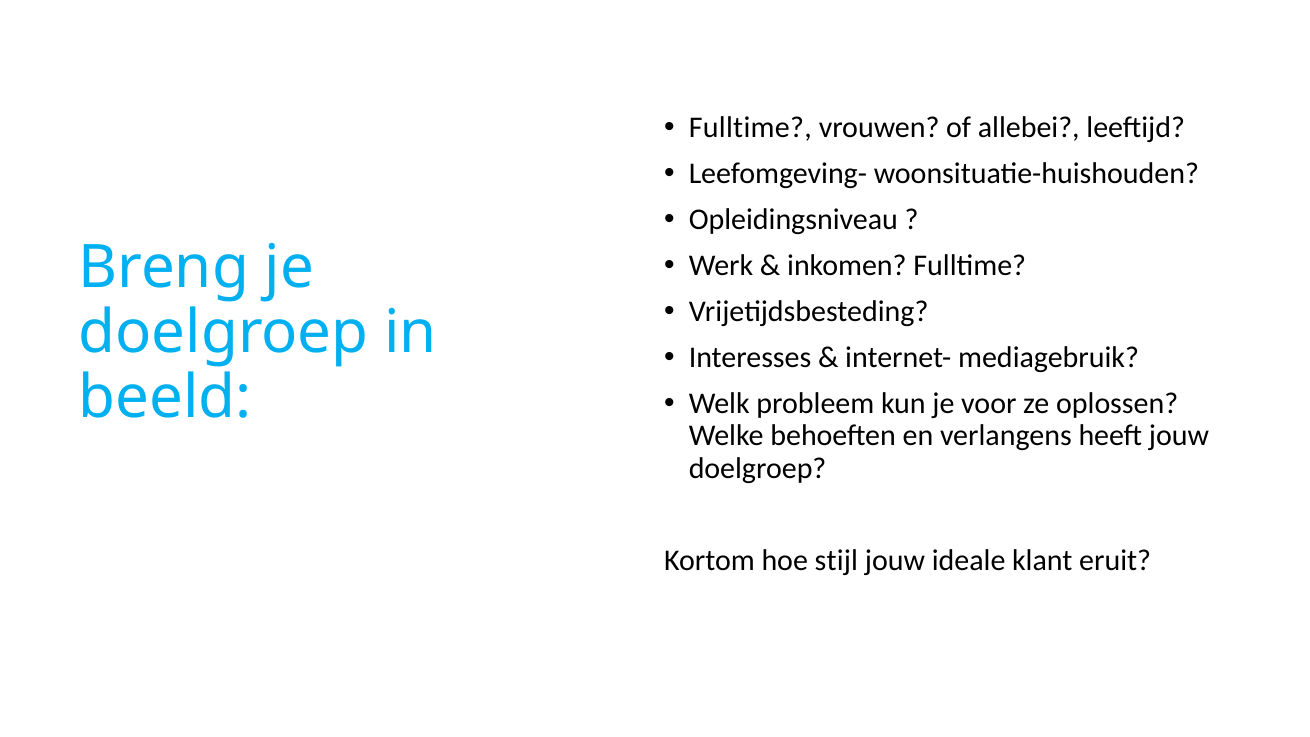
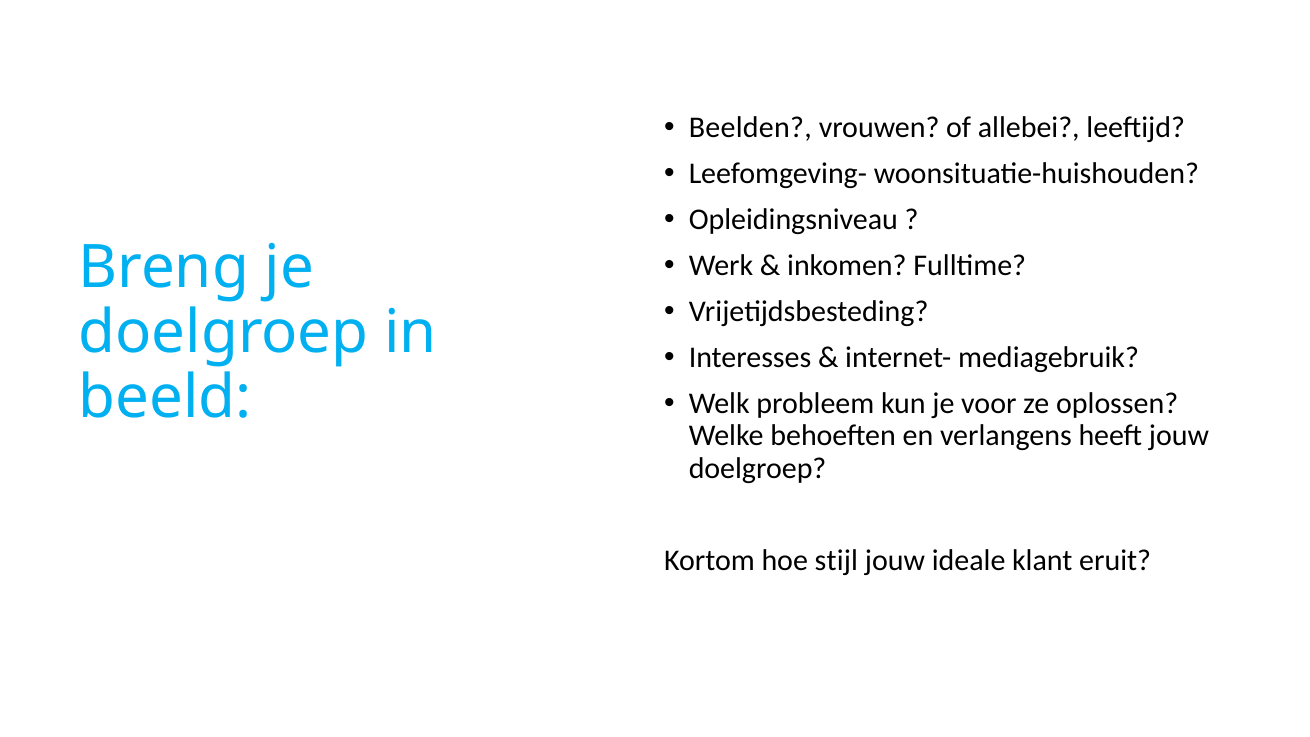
Fulltime: Fulltime -> Beelden (750, 127)
